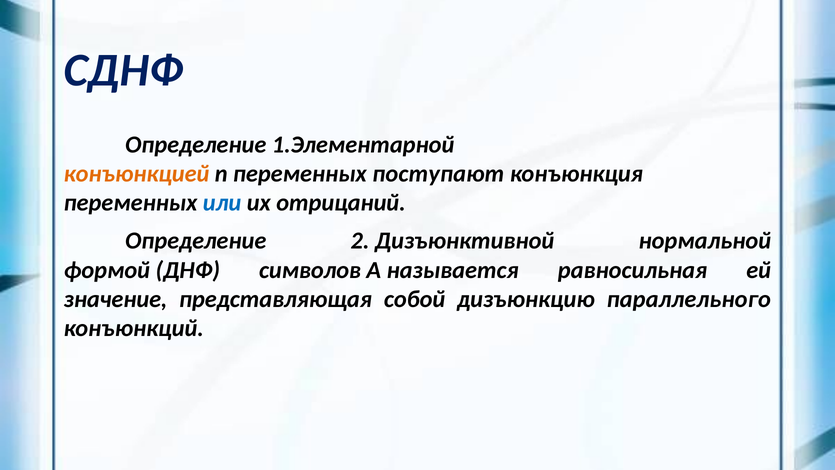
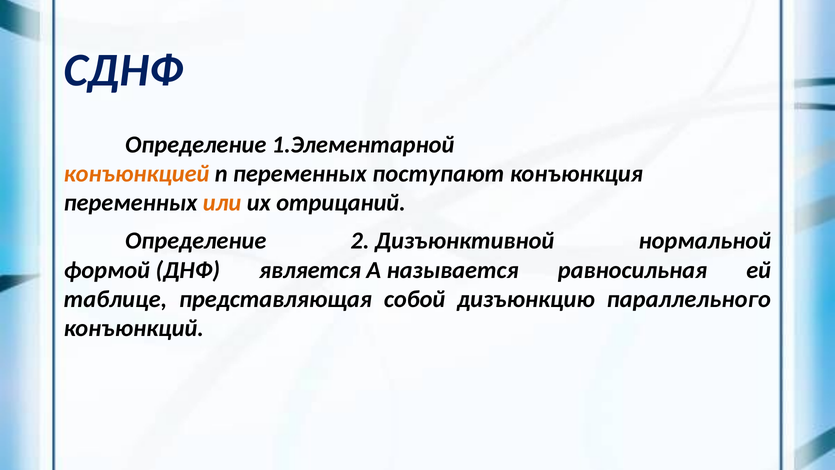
или colour: blue -> orange (222, 203)
символов: символов -> является (310, 270)
значение: значение -> таблице (115, 299)
